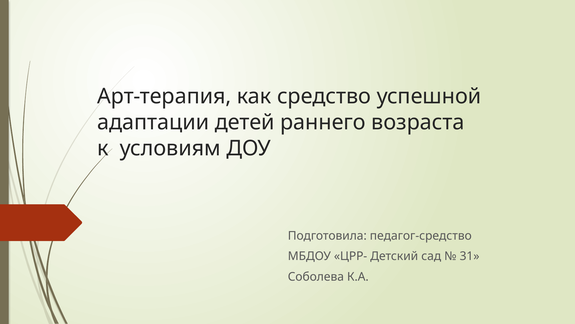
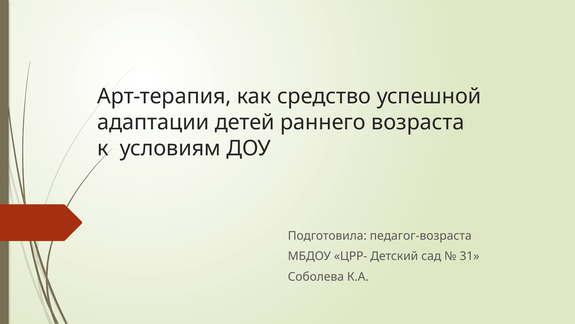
педагог-средство: педагог-средство -> педагог-возраста (421, 235)
